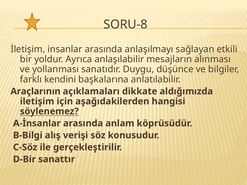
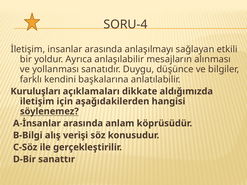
SORU-8: SORU-8 -> SORU-4 (126, 25)
Araçlarının: Araçlarının -> Kuruluşları (36, 91)
